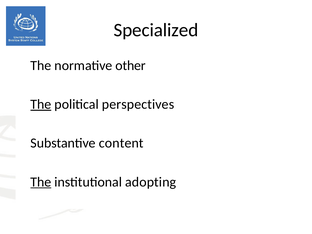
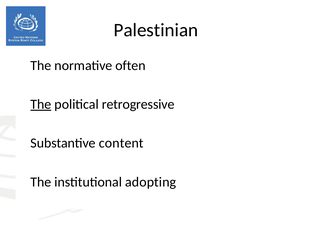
Specialized: Specialized -> Palestinian (156, 30)
other: other -> often (131, 65)
perspectives: perspectives -> retrogressive (138, 104)
The underline: present -> none (41, 182)
